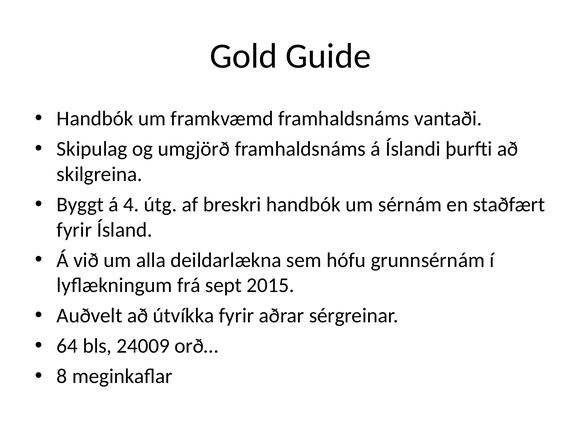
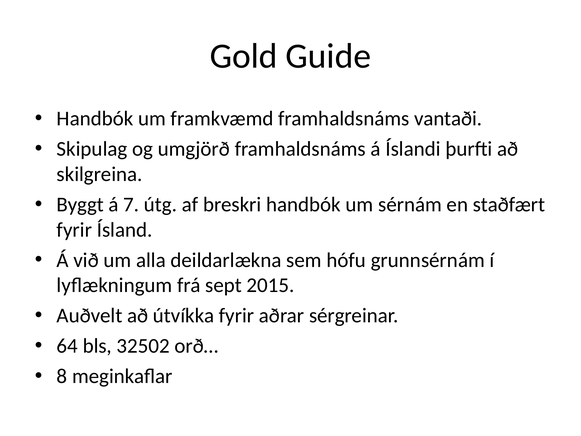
4: 4 -> 7 (131, 204)
24009: 24009 -> 32502 (143, 346)
